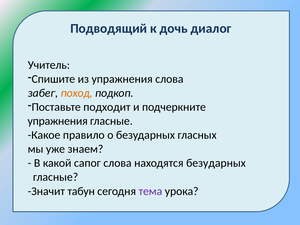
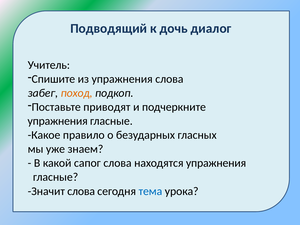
подходит: подходит -> приводят (107, 107)
находятся безударных: безударных -> упражнения (216, 163)
Значит табун: табун -> слова (81, 191)
тема colour: purple -> blue (150, 191)
